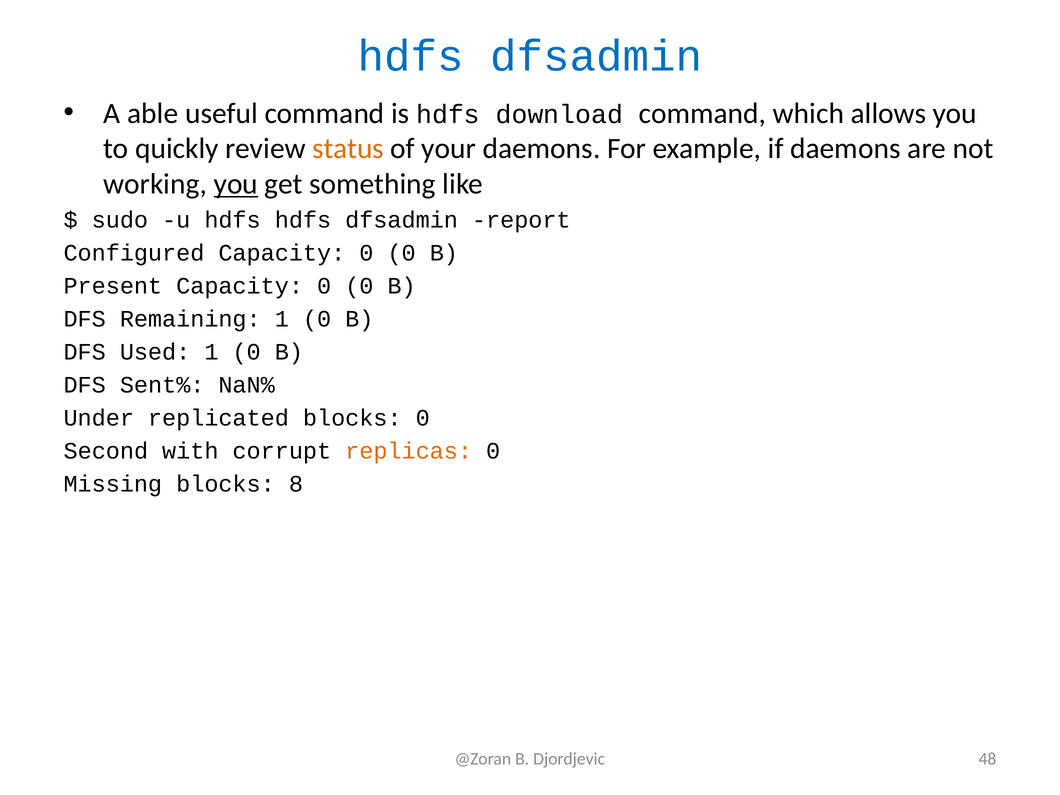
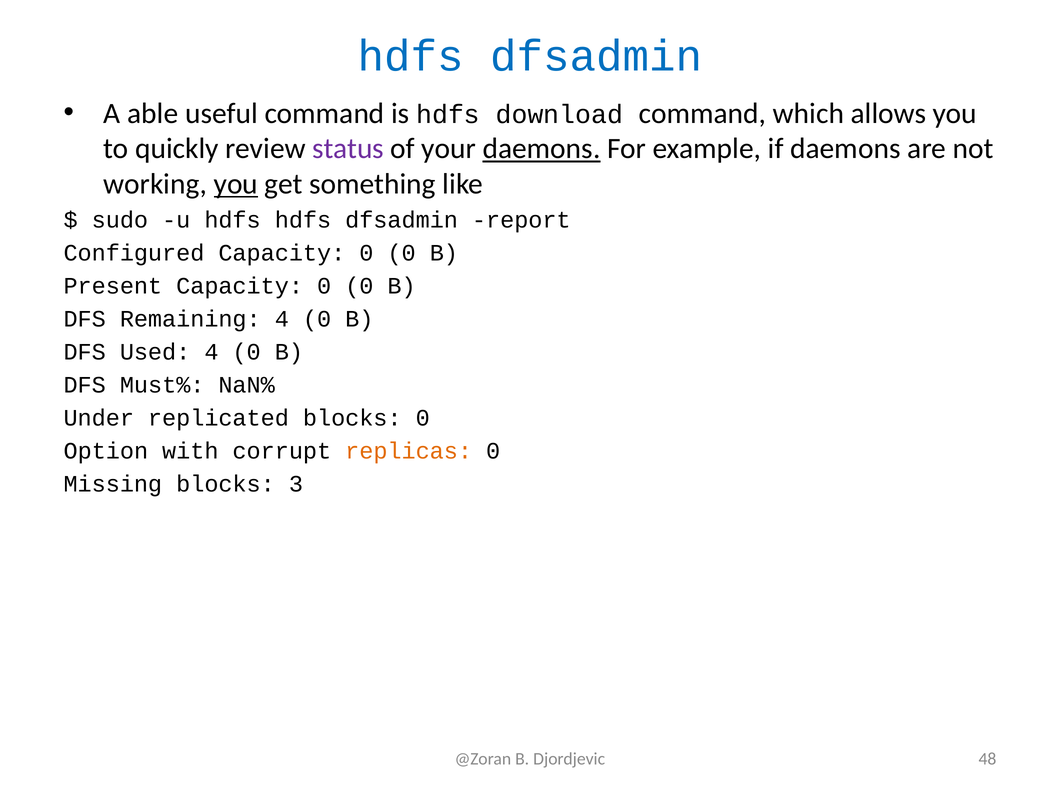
status colour: orange -> purple (348, 149)
daemons underline: none -> present (542, 149)
Remaining 1: 1 -> 4 (282, 319)
Used 1: 1 -> 4 (211, 352)
Sent%: Sent% -> Must% (162, 385)
Second: Second -> Option (106, 451)
8: 8 -> 3 (296, 484)
